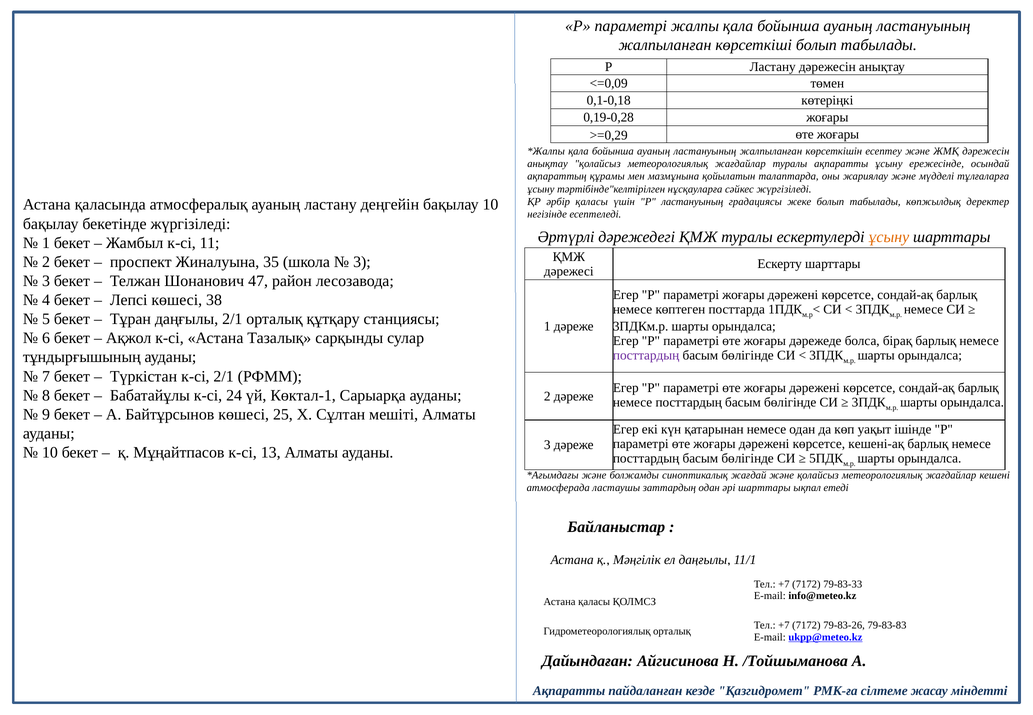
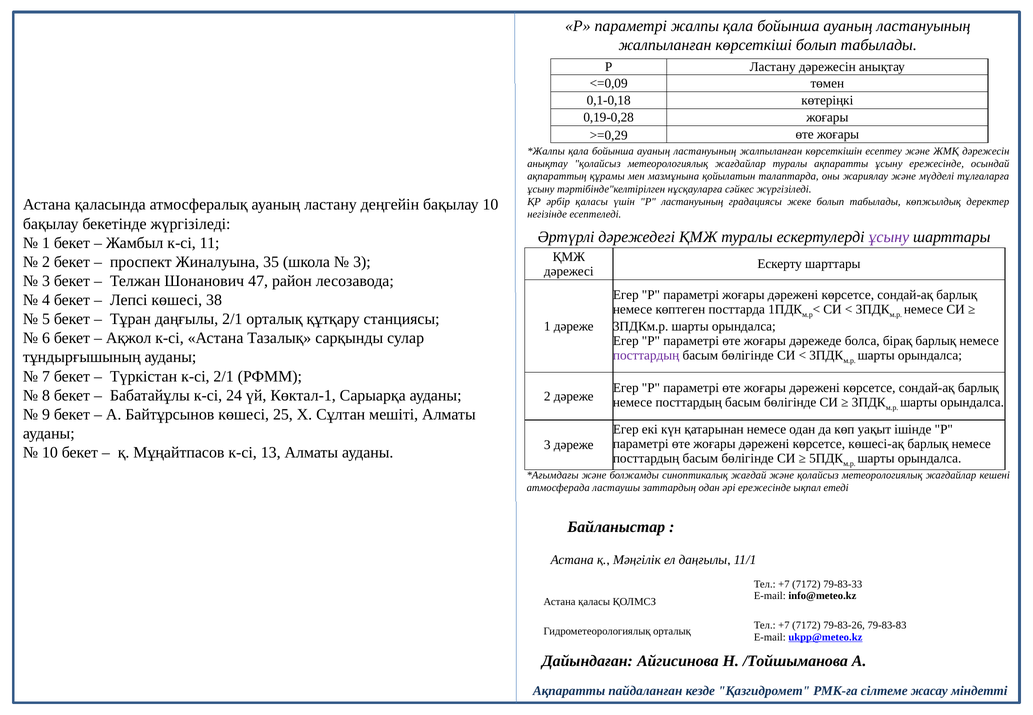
ұсыну colour: orange -> purple (889, 237)
кешені-ақ: кешені-ақ -> көшесі-ақ (876, 444)
әрі шарттары: шарттары -> ережесінде (764, 488)
